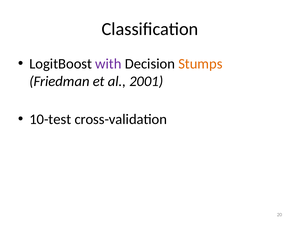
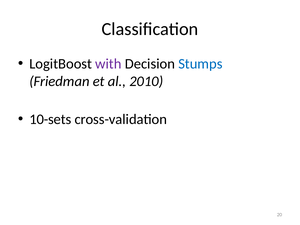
Stumps colour: orange -> blue (200, 64)
2001: 2001 -> 2010 (146, 81)
10-test: 10-test -> 10-sets (50, 119)
